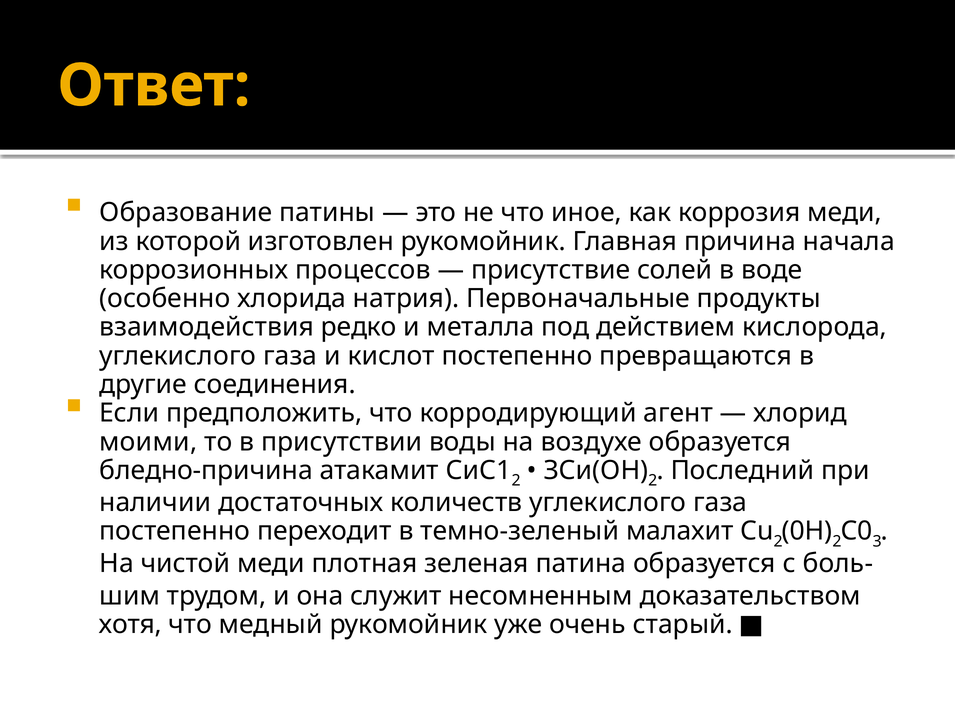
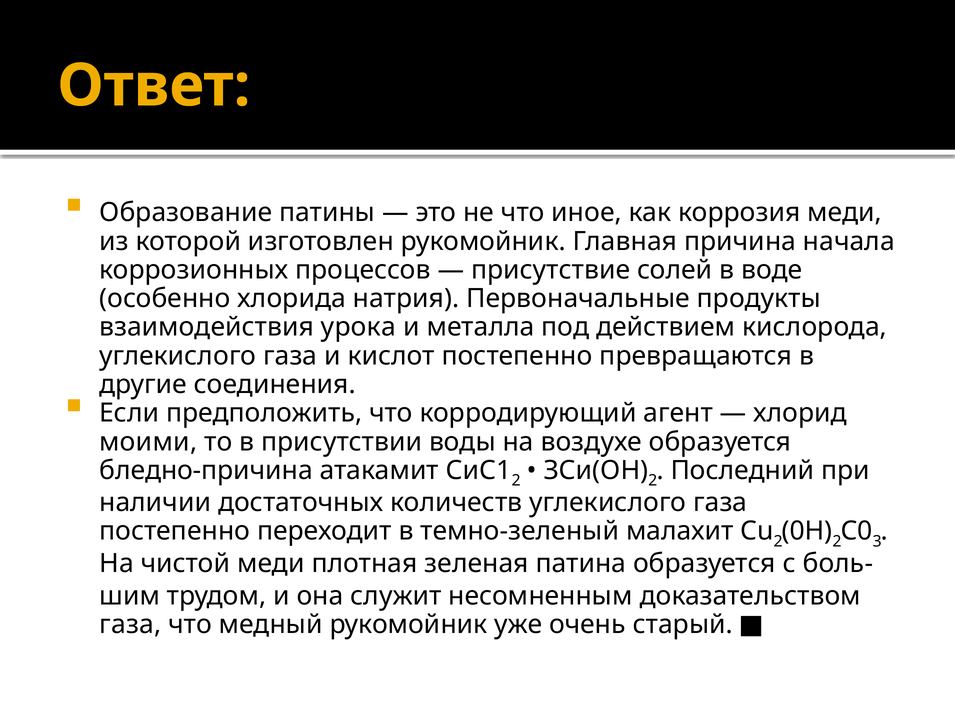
редко: редко -> урока (358, 327)
хотя: хотя -> газа (130, 625)
